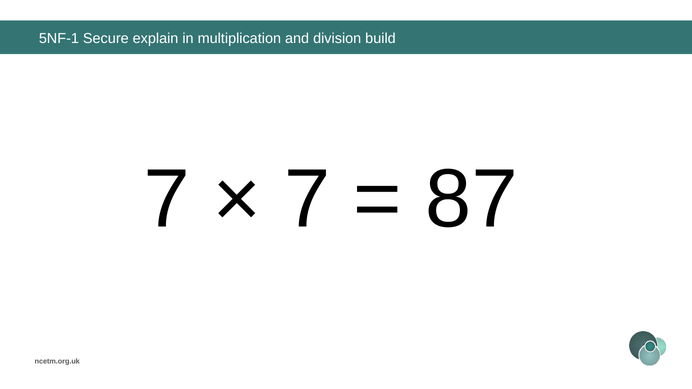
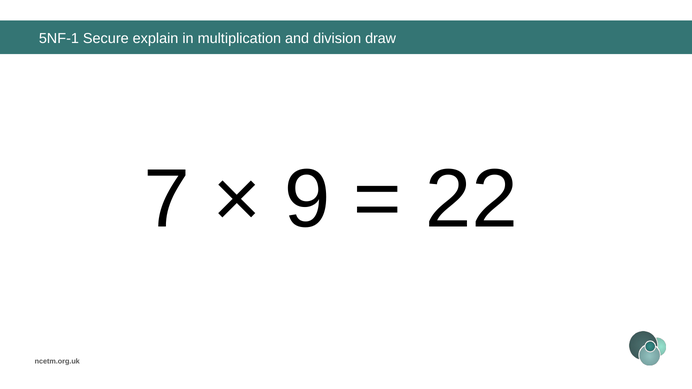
build: build -> draw (381, 39)
7: 7 -> 9 (307, 200)
87: 87 -> 22 (472, 200)
